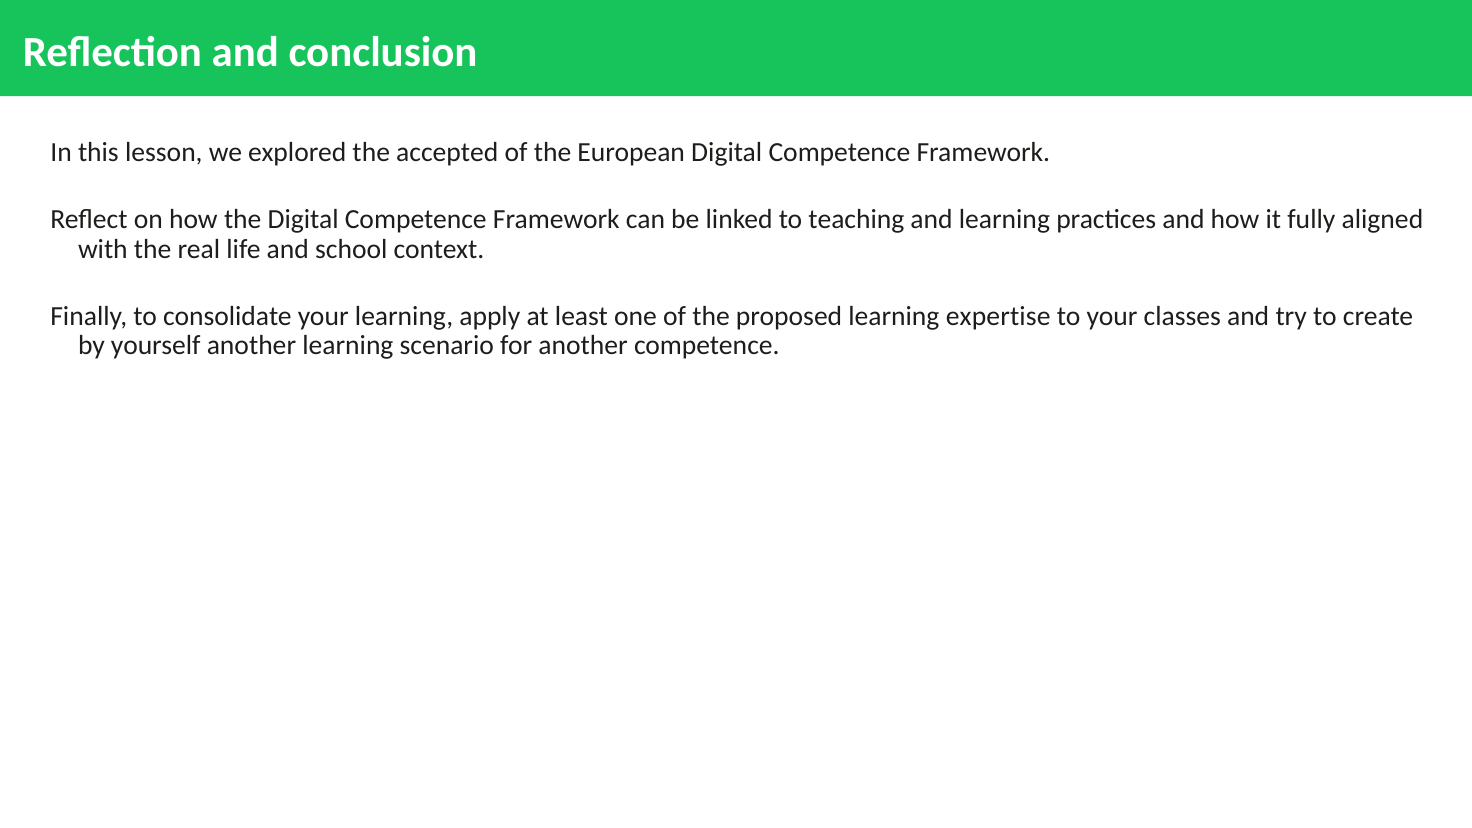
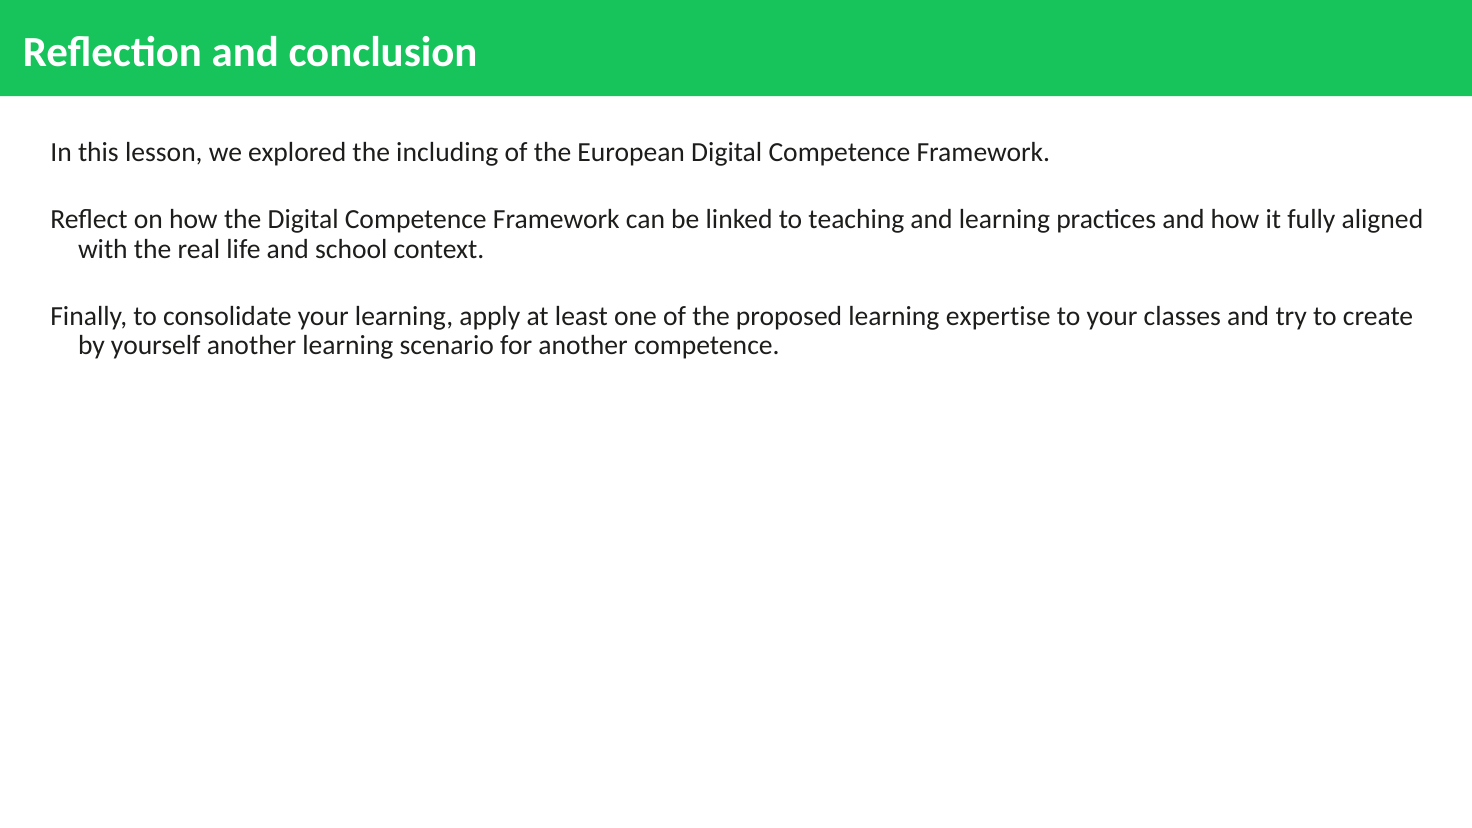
accepted: accepted -> including (447, 153)
